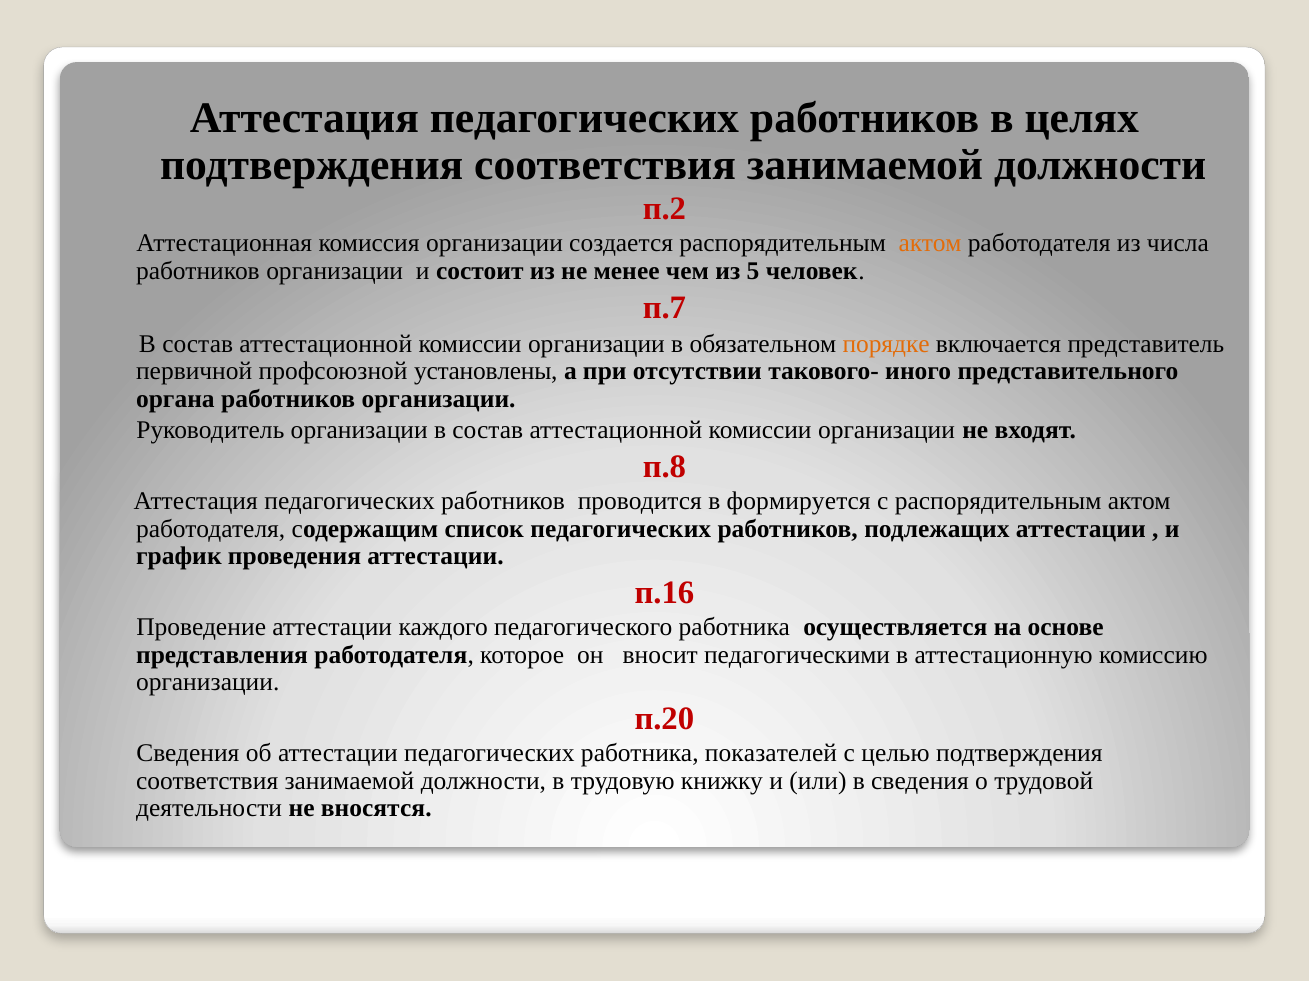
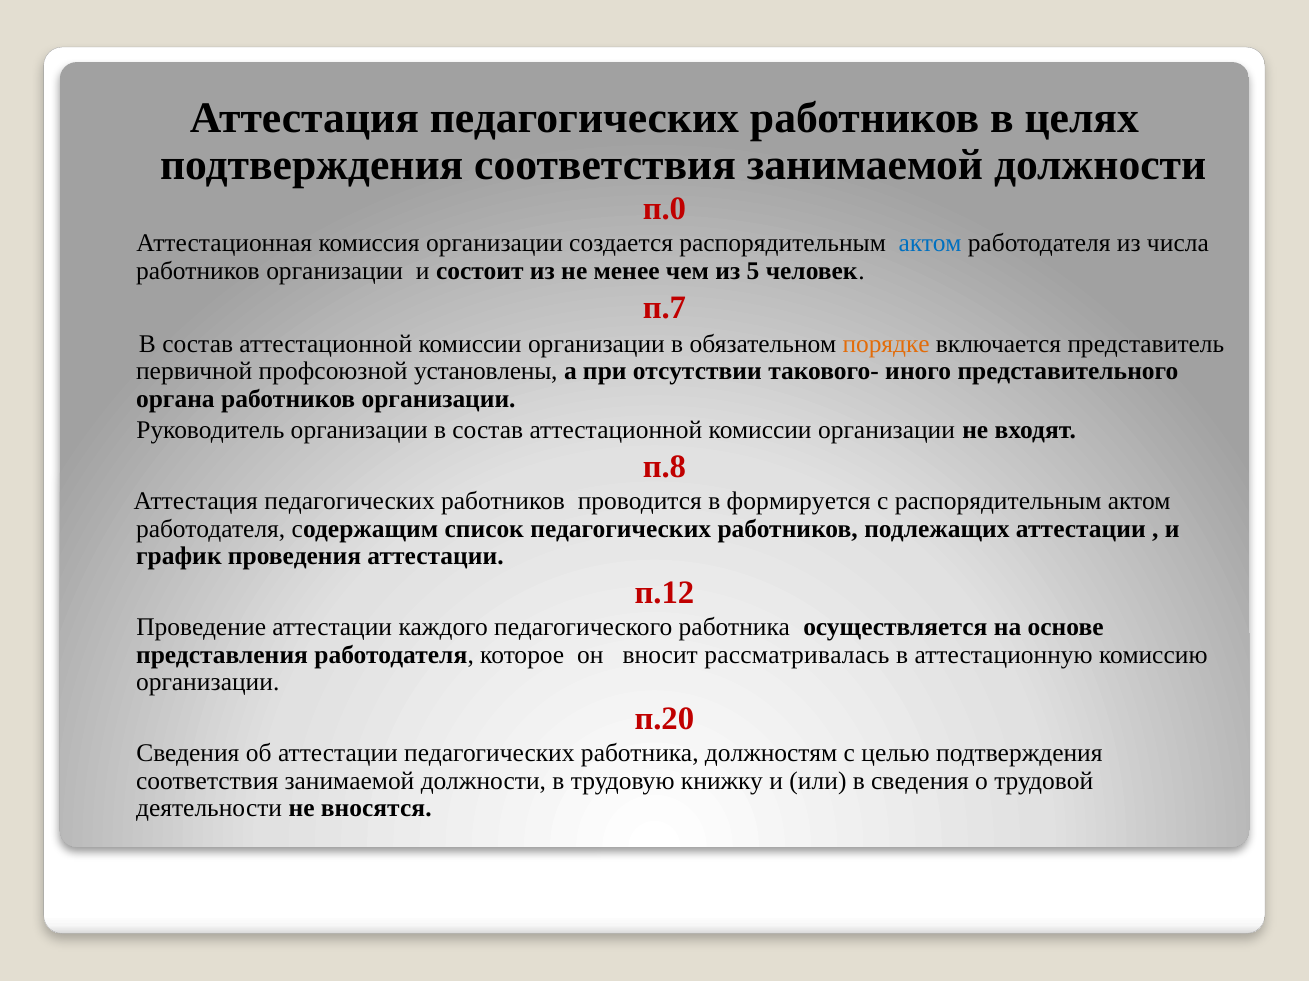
п.2: п.2 -> п.0 (664, 209)
актом colour: orange -> blue (930, 244)
п.16: п.16 -> п.12 (664, 593)
педагогическими: педагогическими -> рассматривалась (797, 655)
показателей: показателей -> должностям (771, 754)
